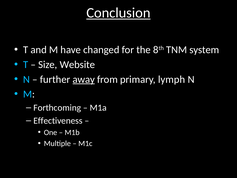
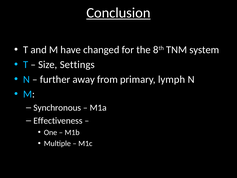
Website: Website -> Settings (77, 64)
away underline: present -> none (84, 79)
Forthcoming: Forthcoming -> Synchronous (57, 108)
